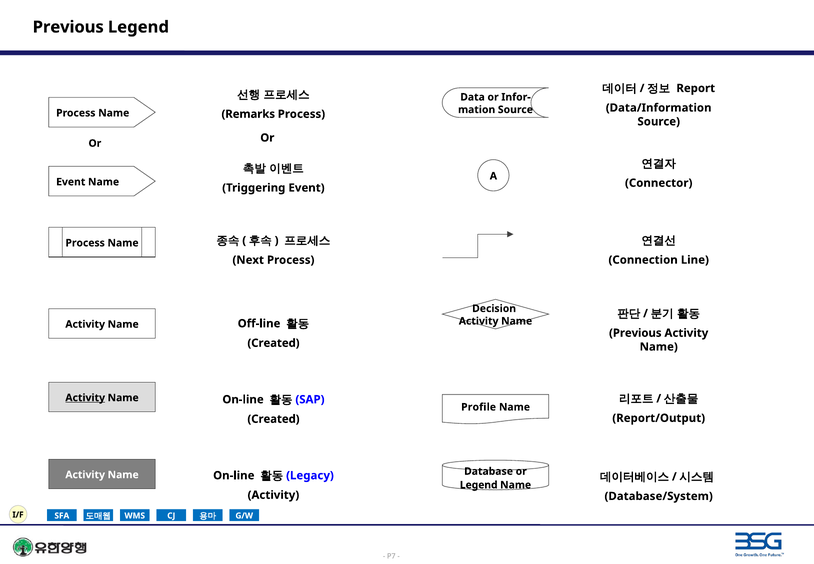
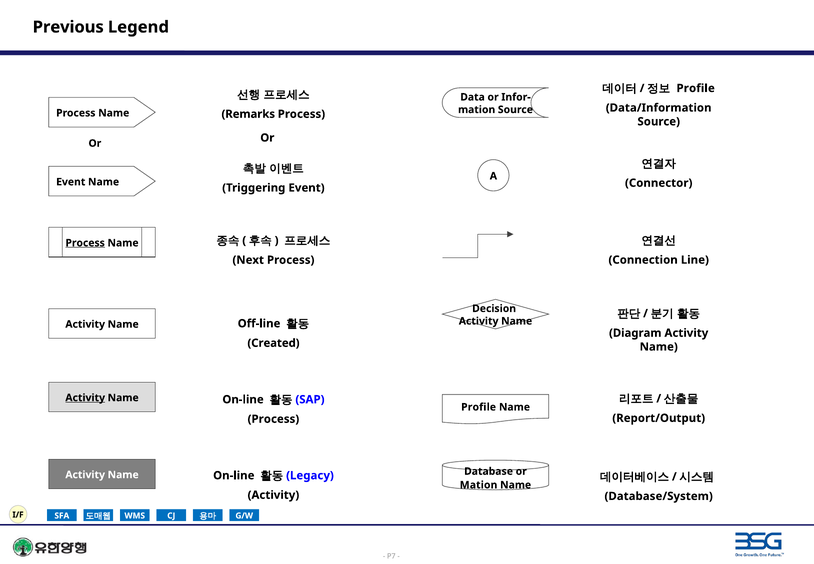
Report: Report -> Profile (696, 88)
Process underline: none -> present (85, 243)
Previous: Previous -> Diagram (635, 333)
Created: Created -> Process (273, 419)
Legend: Legend -> Mation (479, 485)
